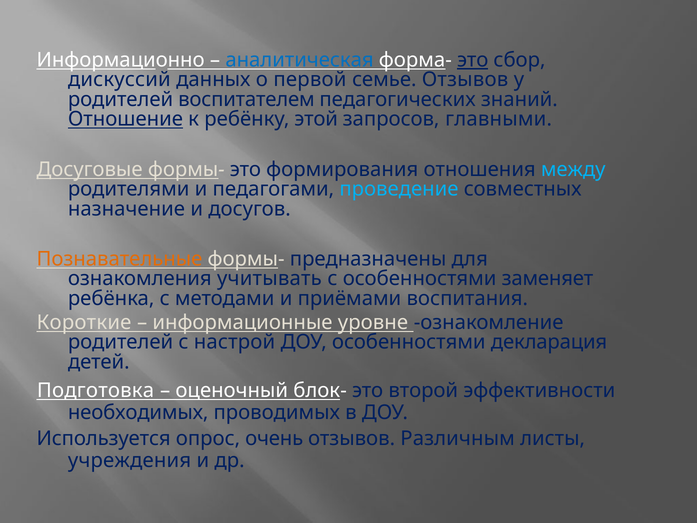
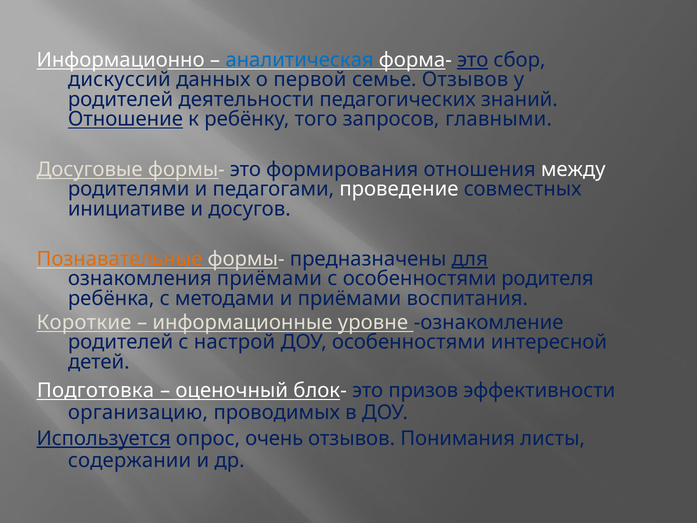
воспитателем: воспитателем -> деятельности (246, 99)
этой: этой -> того (316, 119)
между colour: light blue -> white (573, 169)
проведение colour: light blue -> white (399, 189)
назначение: назначение -> инициативе (127, 209)
для underline: none -> present (470, 259)
ознакомления учитывать: учитывать -> приёмами (269, 279)
заменяет: заменяет -> родителя (547, 279)
декларация: декларация -> интересной (549, 342)
второй: второй -> призов (423, 390)
необходимых: необходимых -> организацию (138, 412)
Используется underline: none -> present (104, 438)
Различным: Различным -> Понимания (458, 438)
учреждения: учреждения -> содержании (130, 460)
